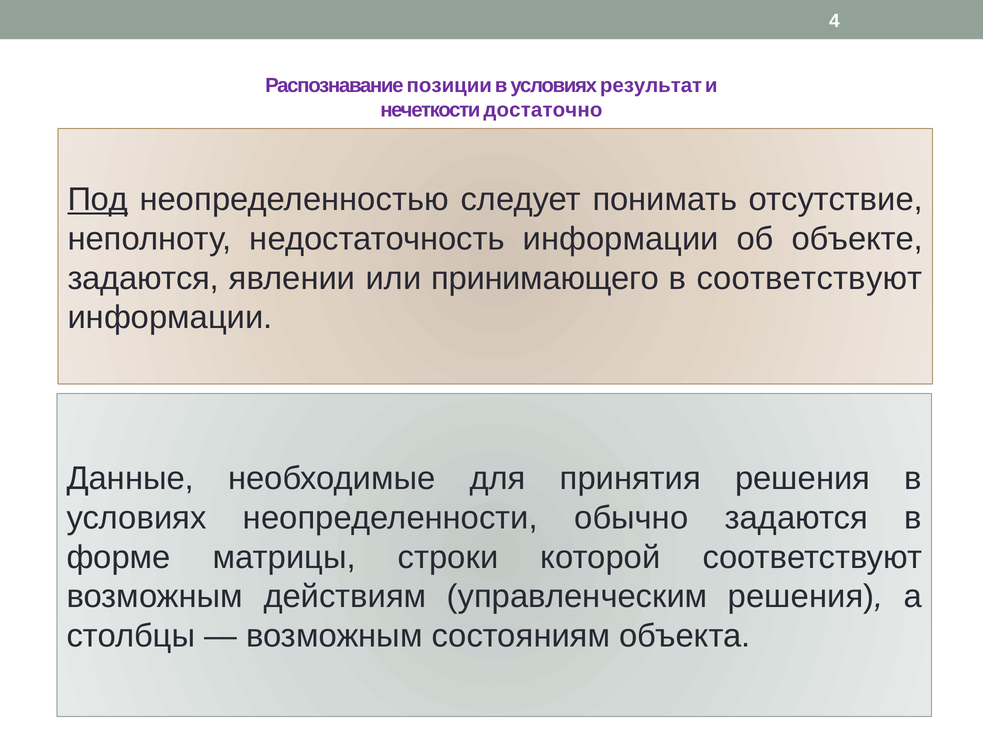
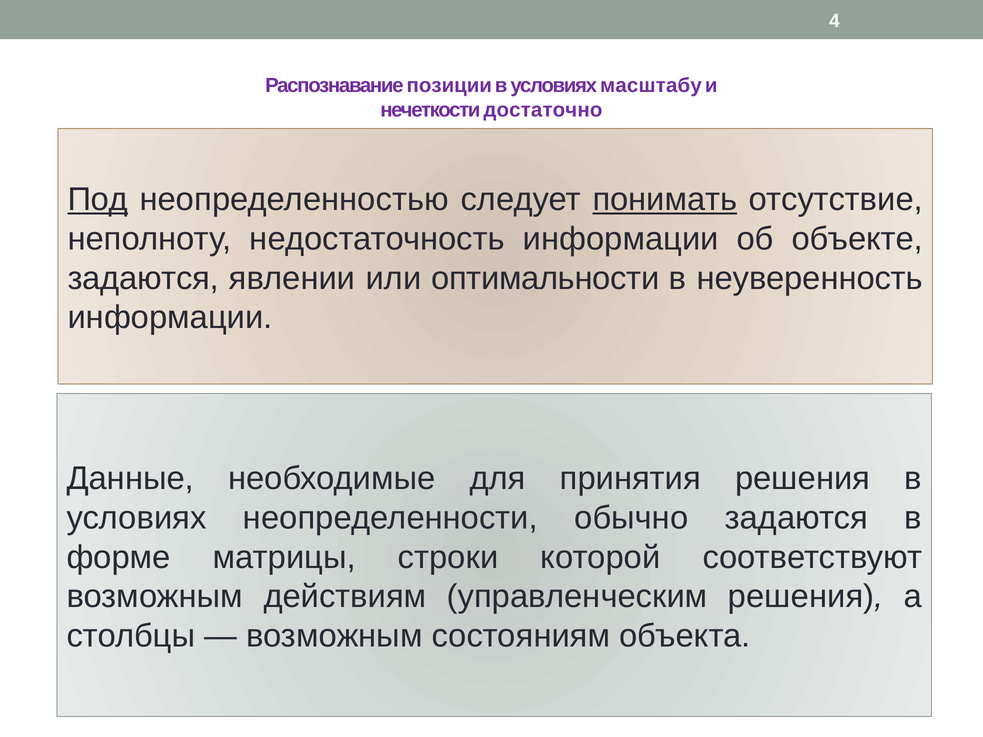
результат: результат -> масштабу (651, 86)
понимать underline: none -> present (665, 200)
принимающего: принимающего -> оптимальности (545, 278)
в соответствуют: соответствуют -> неуверенность (810, 278)
